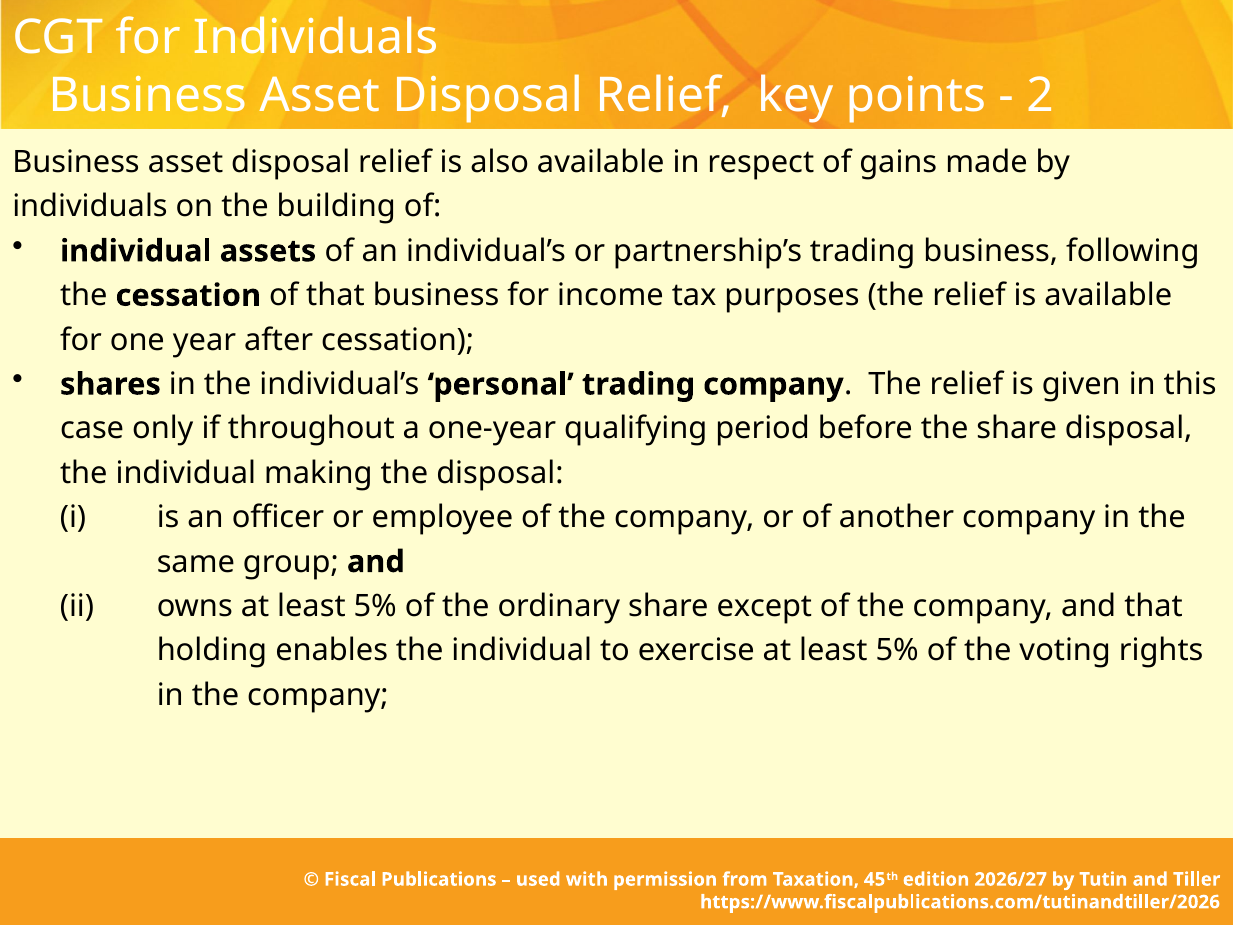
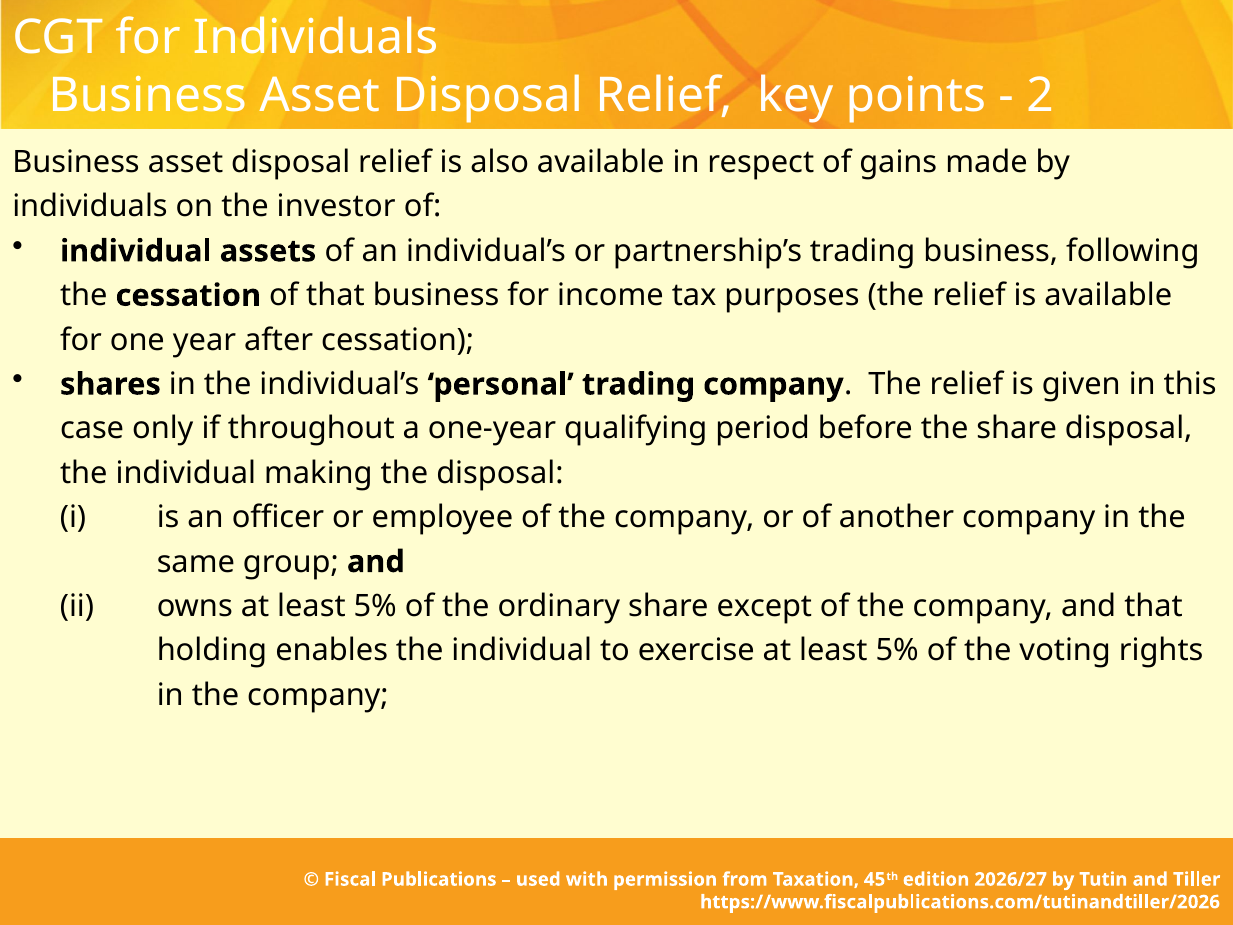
building: building -> investor (336, 207)
